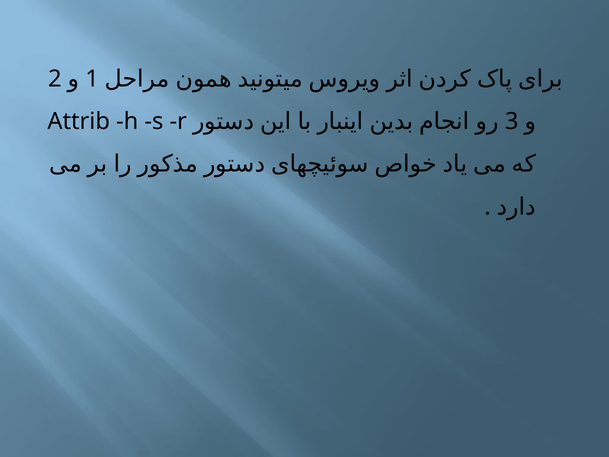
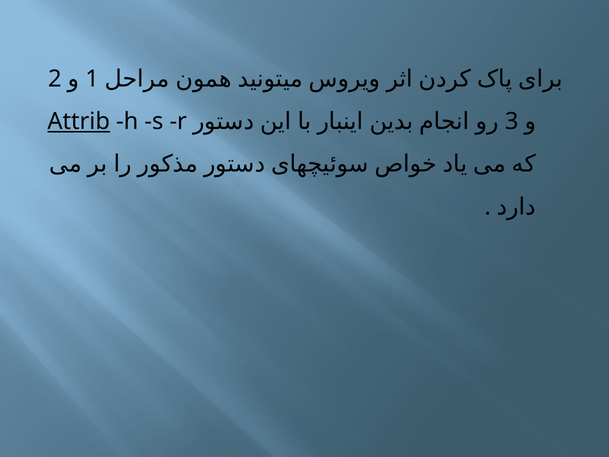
Attrib underline: none -> present (79, 121)
